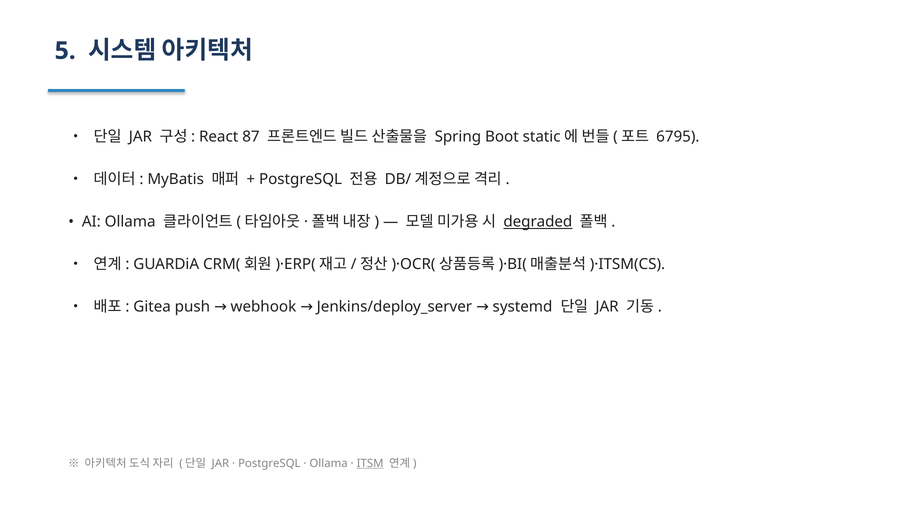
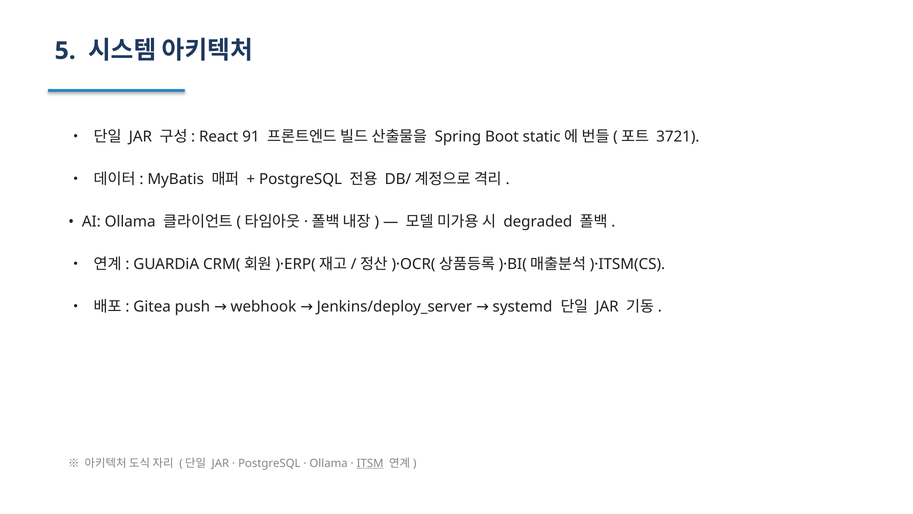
87: 87 -> 91 (251, 137)
6795: 6795 -> 3721 (678, 137)
degraded underline: present -> none (538, 222)
